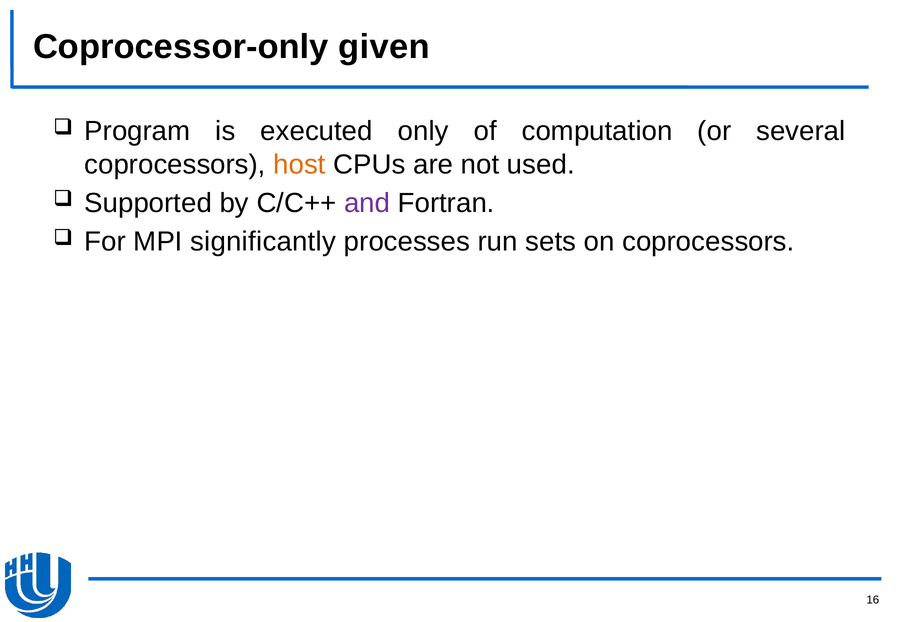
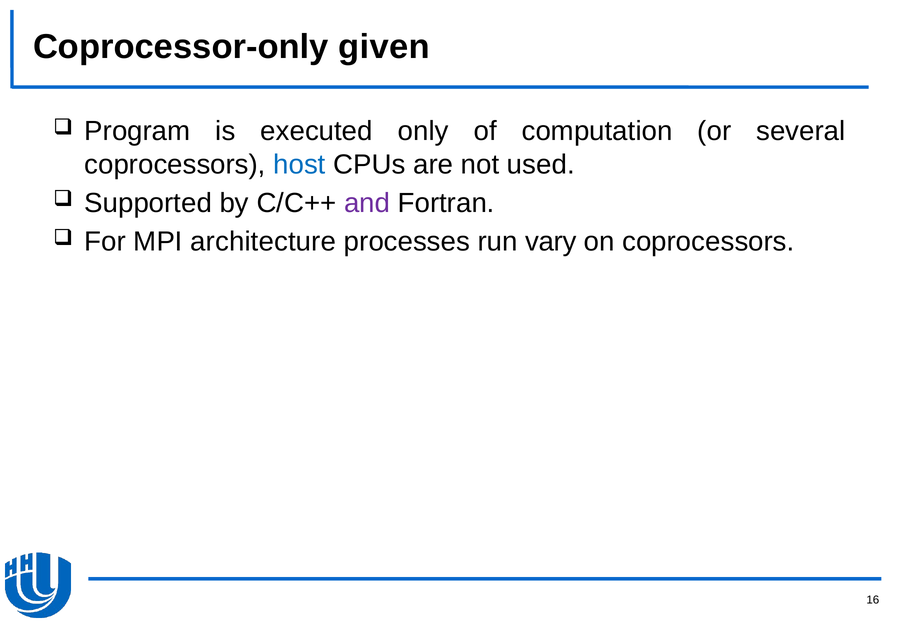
host colour: orange -> blue (300, 165)
significantly: significantly -> architecture (263, 242)
sets: sets -> vary (551, 242)
